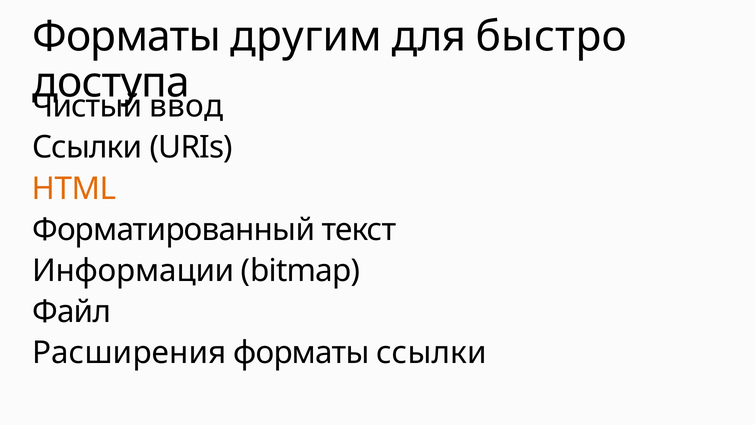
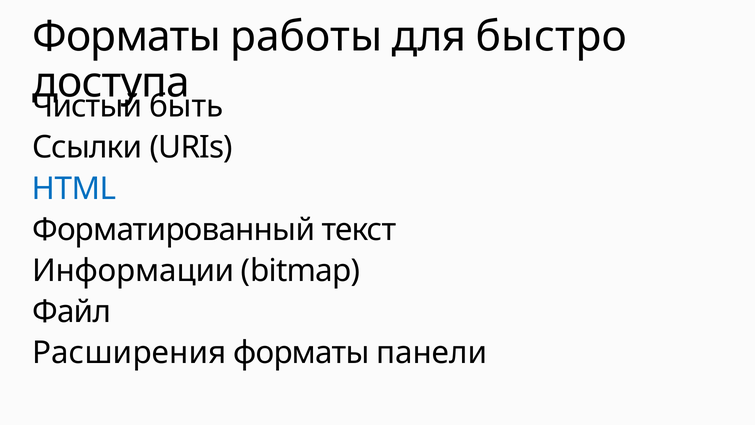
другим: другим -> работы (306, 37)
ввод: ввод -> быть (186, 106)
HTML colour: orange -> blue (74, 189)
форматы ссылки: ссылки -> панели (432, 353)
